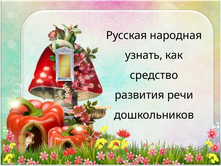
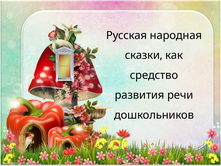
узнать: узнать -> сказки (144, 55)
